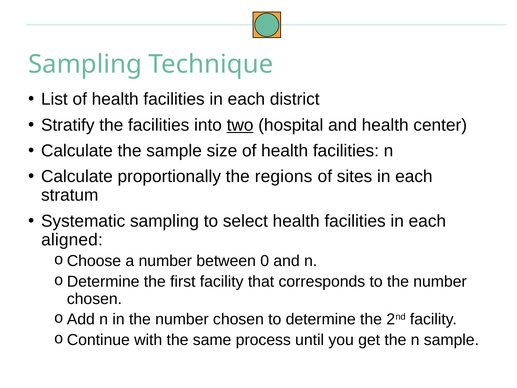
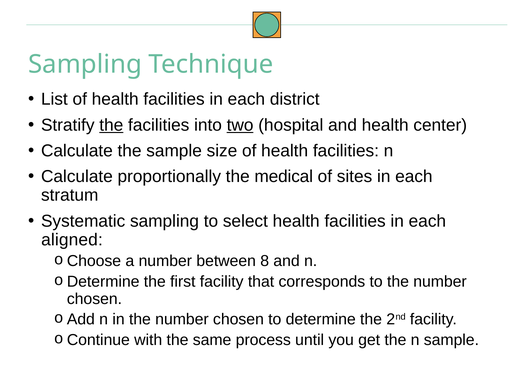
the underline: none -> present (111, 125)
regions: regions -> medical (284, 177)
0: 0 -> 8 (265, 261)
